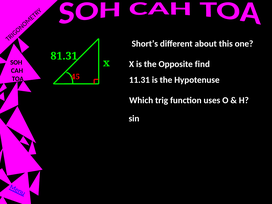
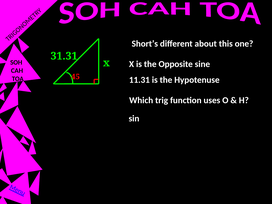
81.31: 81.31 -> 31.31 (64, 56)
find: find -> sine (202, 64)
